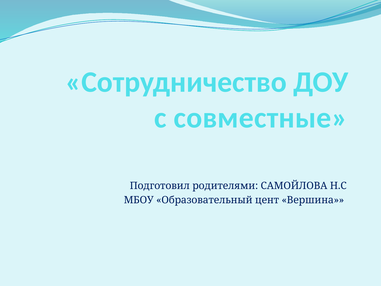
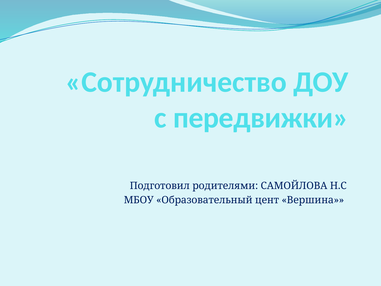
совместные: совместные -> передвижки (261, 118)
